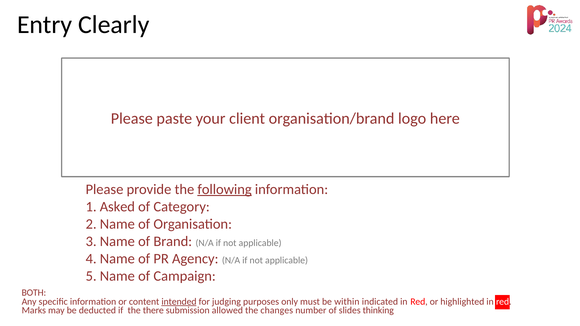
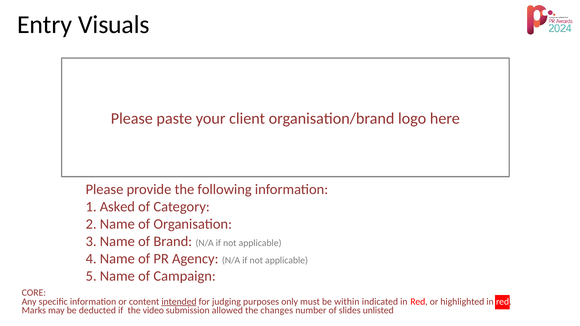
Clearly: Clearly -> Visuals (114, 25)
following underline: present -> none (225, 189)
BOTH: BOTH -> CORE (34, 293)
there: there -> video (153, 311)
thinking: thinking -> unlisted (378, 311)
